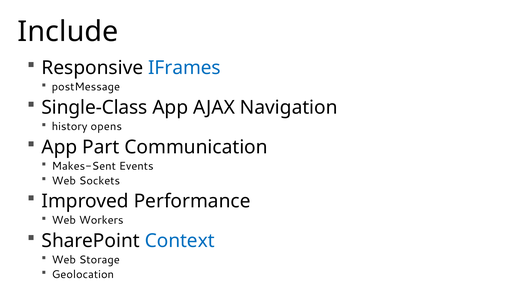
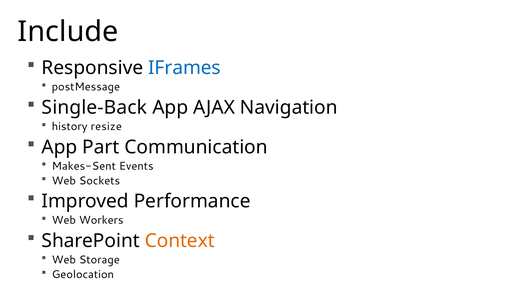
Single-Class: Single-Class -> Single-Back (94, 108)
opens: opens -> resize (106, 127)
Context colour: blue -> orange (180, 241)
